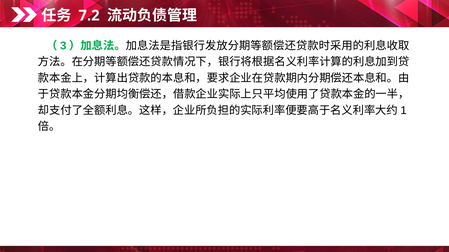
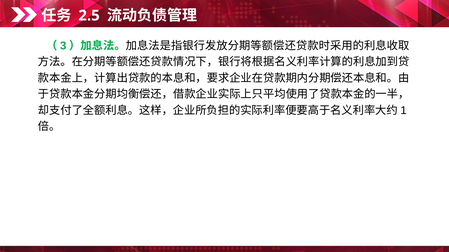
7.2: 7.2 -> 2.5 (89, 16)
